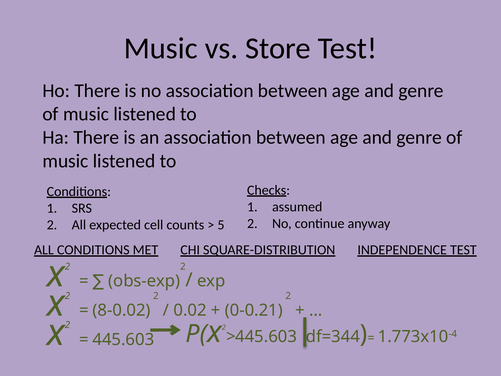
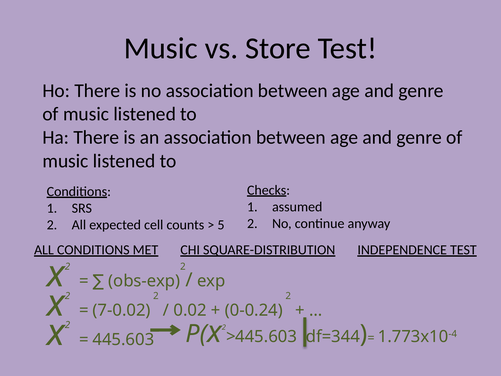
8-0.02: 8-0.02 -> 7-0.02 (122, 310)
0-0.21: 0-0.21 -> 0-0.24 (254, 310)
